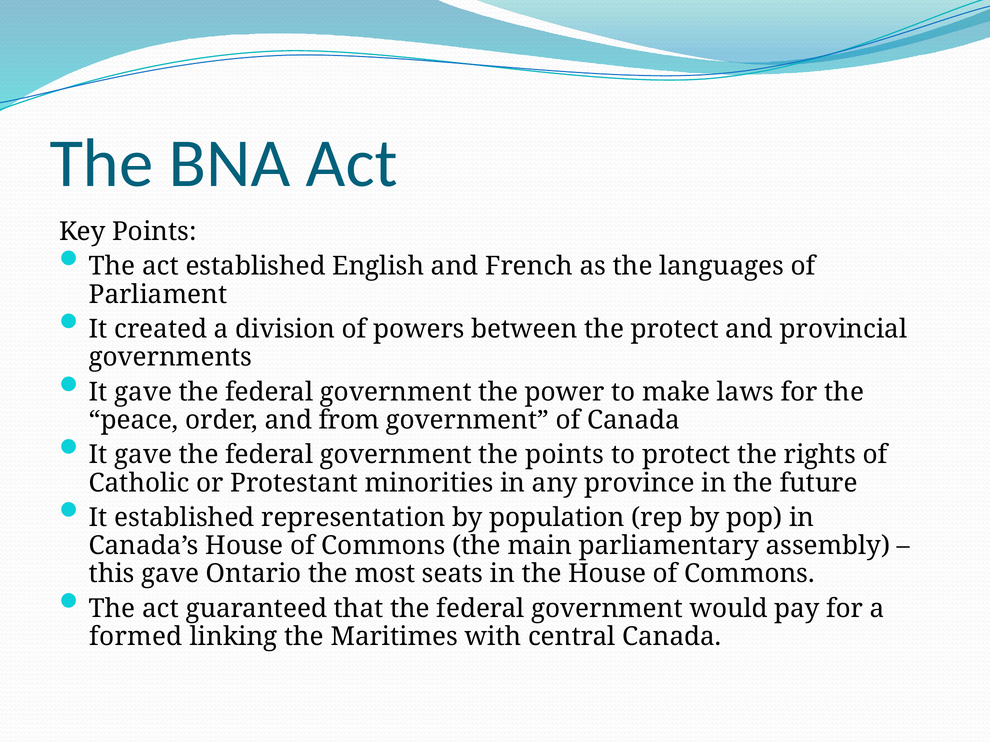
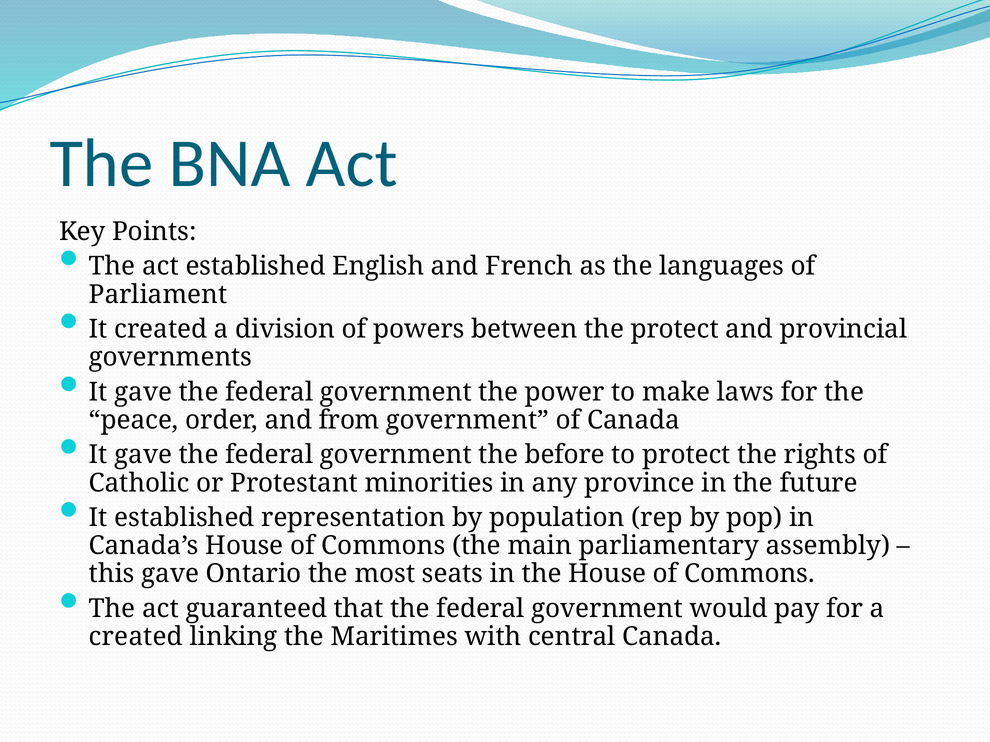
the points: points -> before (565, 455)
formed: formed -> created (136, 637)
